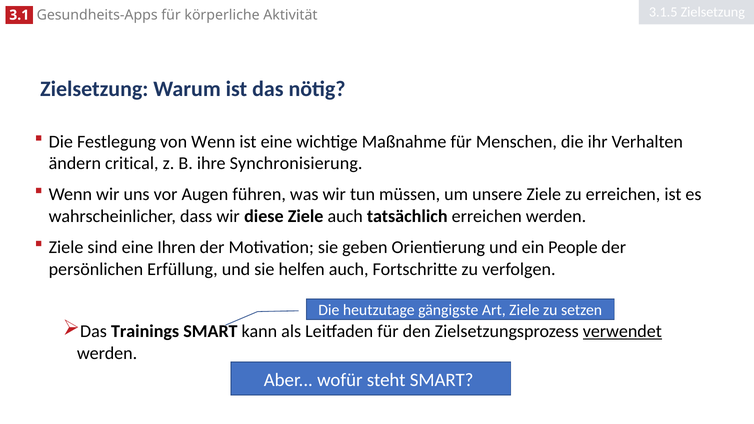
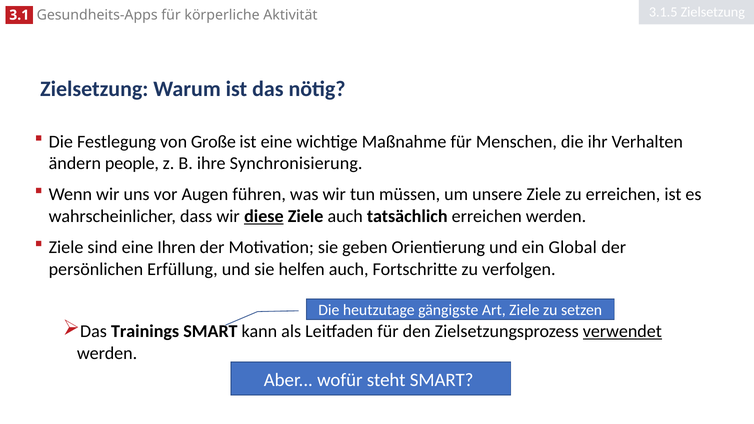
von Wenn: Wenn -> Große (213, 142)
critical: critical -> people (132, 163)
diese underline: none -> present (264, 216)
People: People -> Global (573, 247)
